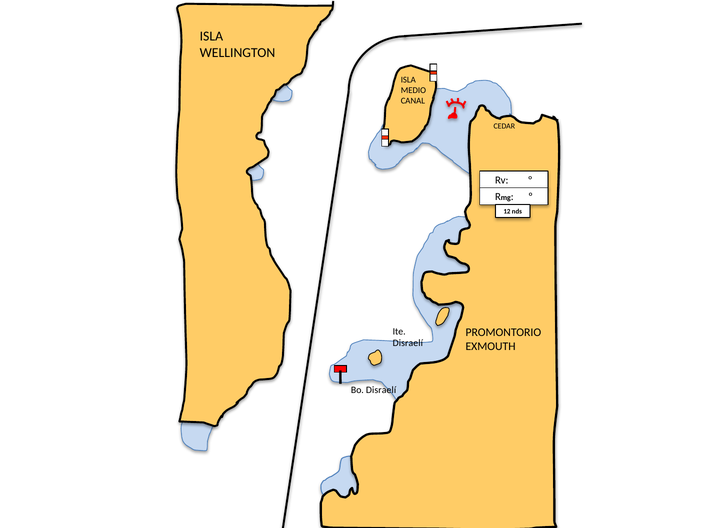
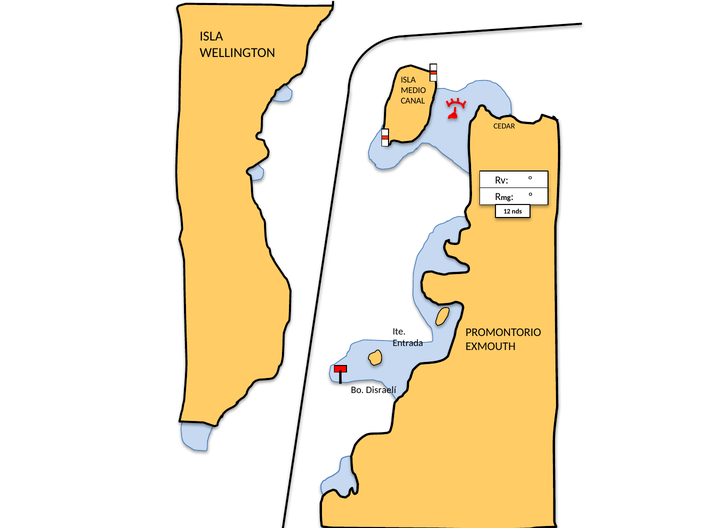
Disraelí: Disraelí -> Entrada (408, 343)
